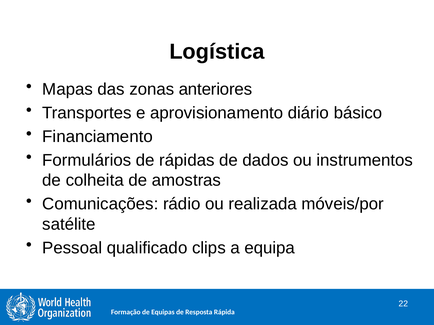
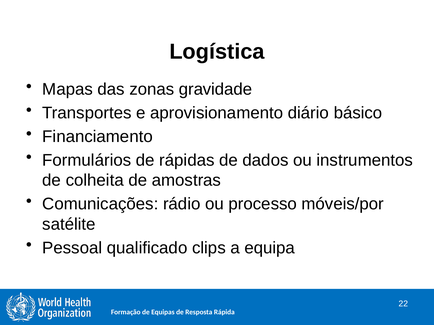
anteriores: anteriores -> gravidade (216, 89)
realizada: realizada -> processo (263, 204)
